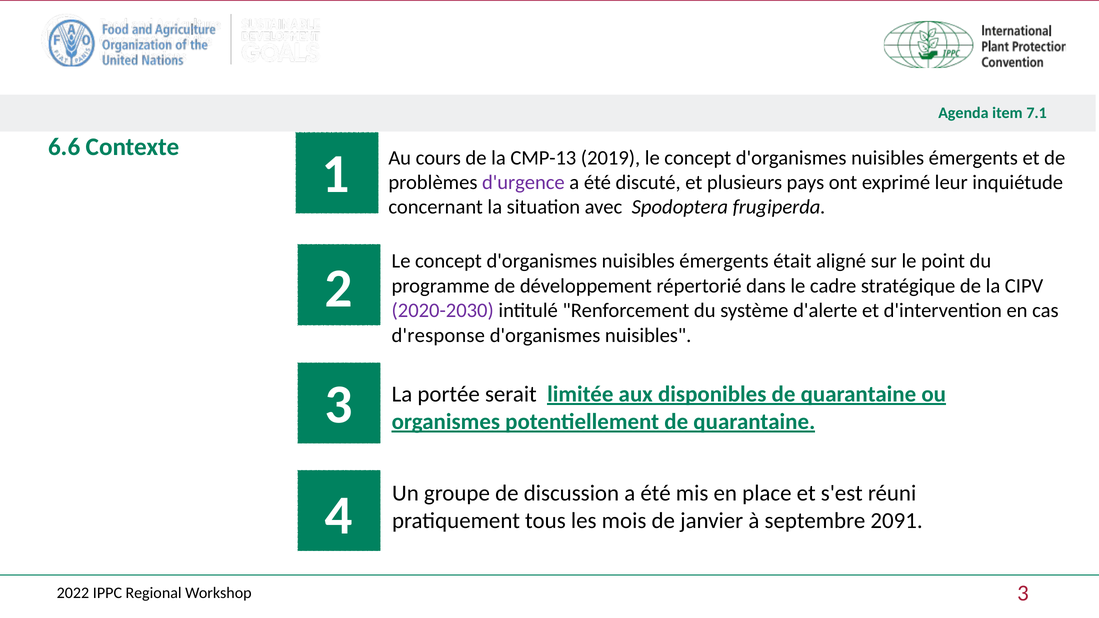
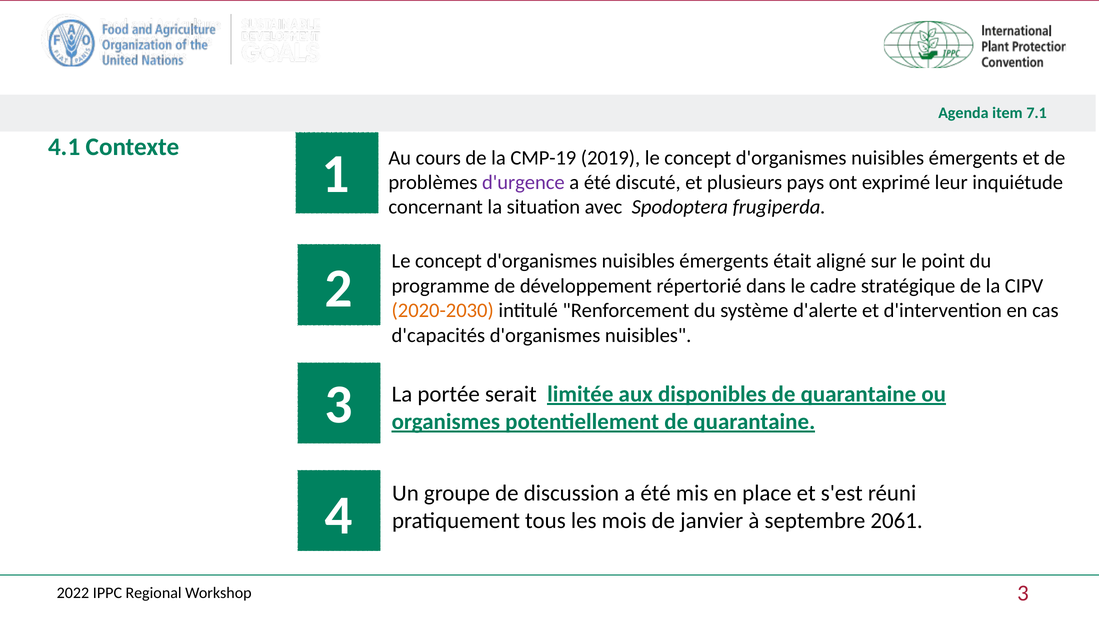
6.6: 6.6 -> 4.1 (64, 147)
CMP-13: CMP-13 -> CMP-19 (543, 158)
2020-2030 colour: purple -> orange (443, 311)
d'response: d'response -> d'capacités (438, 335)
2091: 2091 -> 2061 (897, 521)
